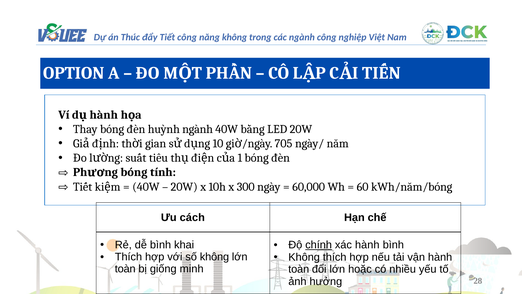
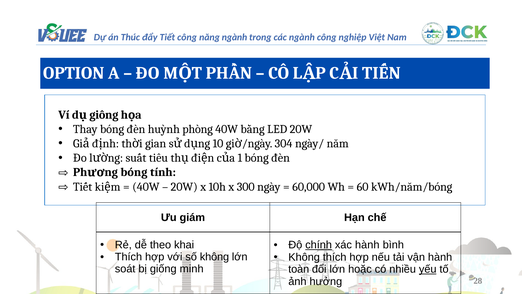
không: không -> ngành (235, 37)
hành: hành -> giống (104, 115)
huỳnh ngành: ngành -> phòng (198, 129)
705: 705 -> 304 (283, 143)
cách: cách -> giám (192, 217)
dễ bình: bình -> theo (161, 244)
toàn: toàn -> soát (125, 269)
yếu underline: none -> present (428, 269)
